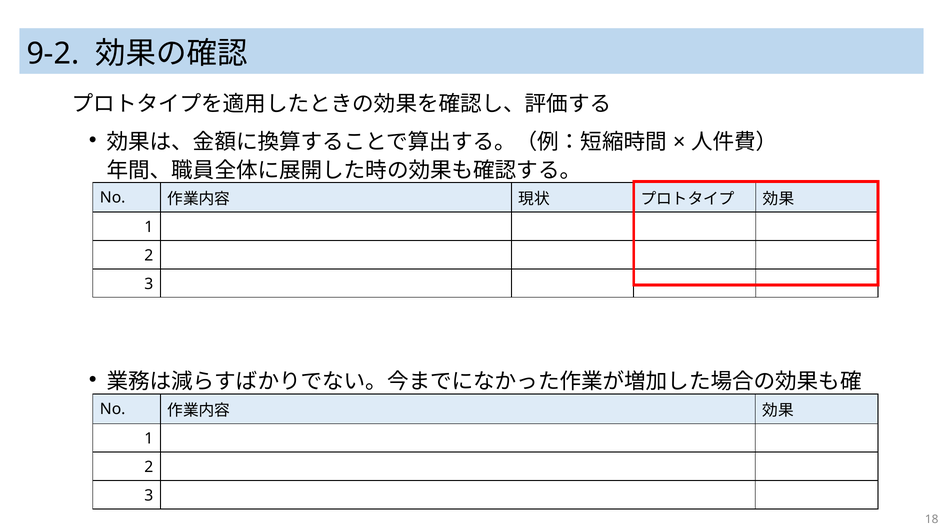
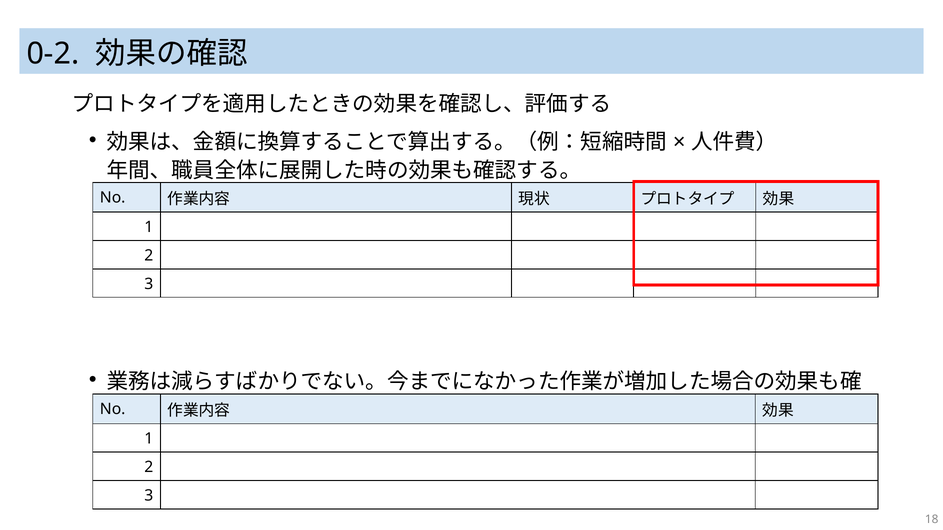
9-2: 9-2 -> 0-2 (53, 54)
